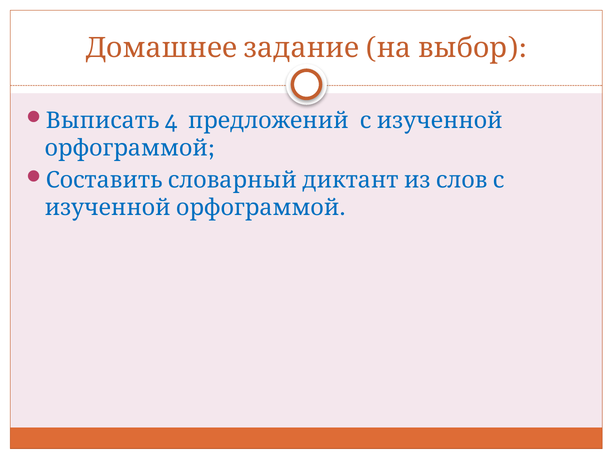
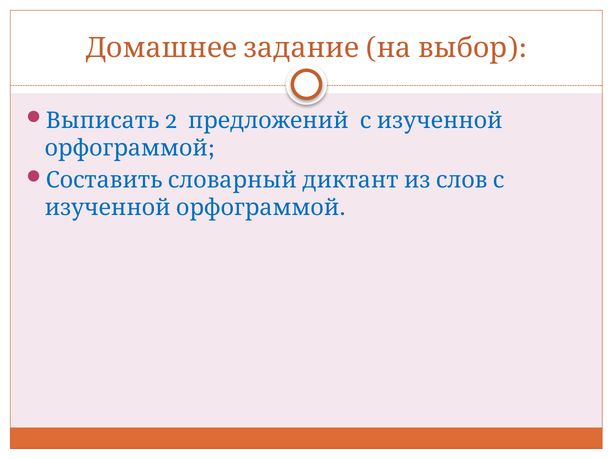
4: 4 -> 2 (171, 121)
